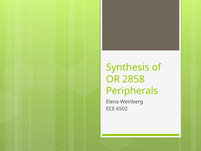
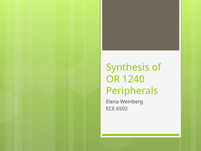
2858: 2858 -> 1240 (133, 79)
